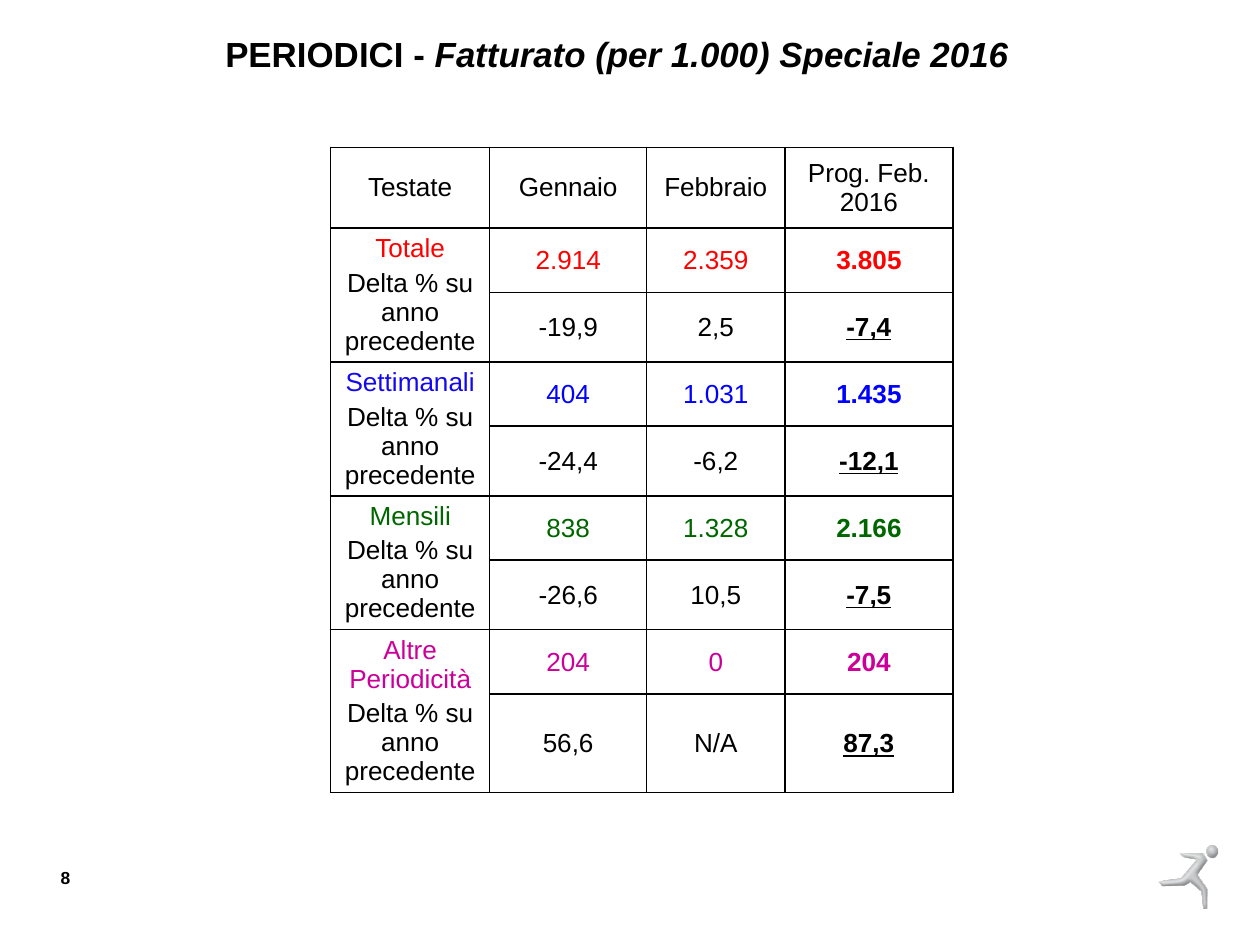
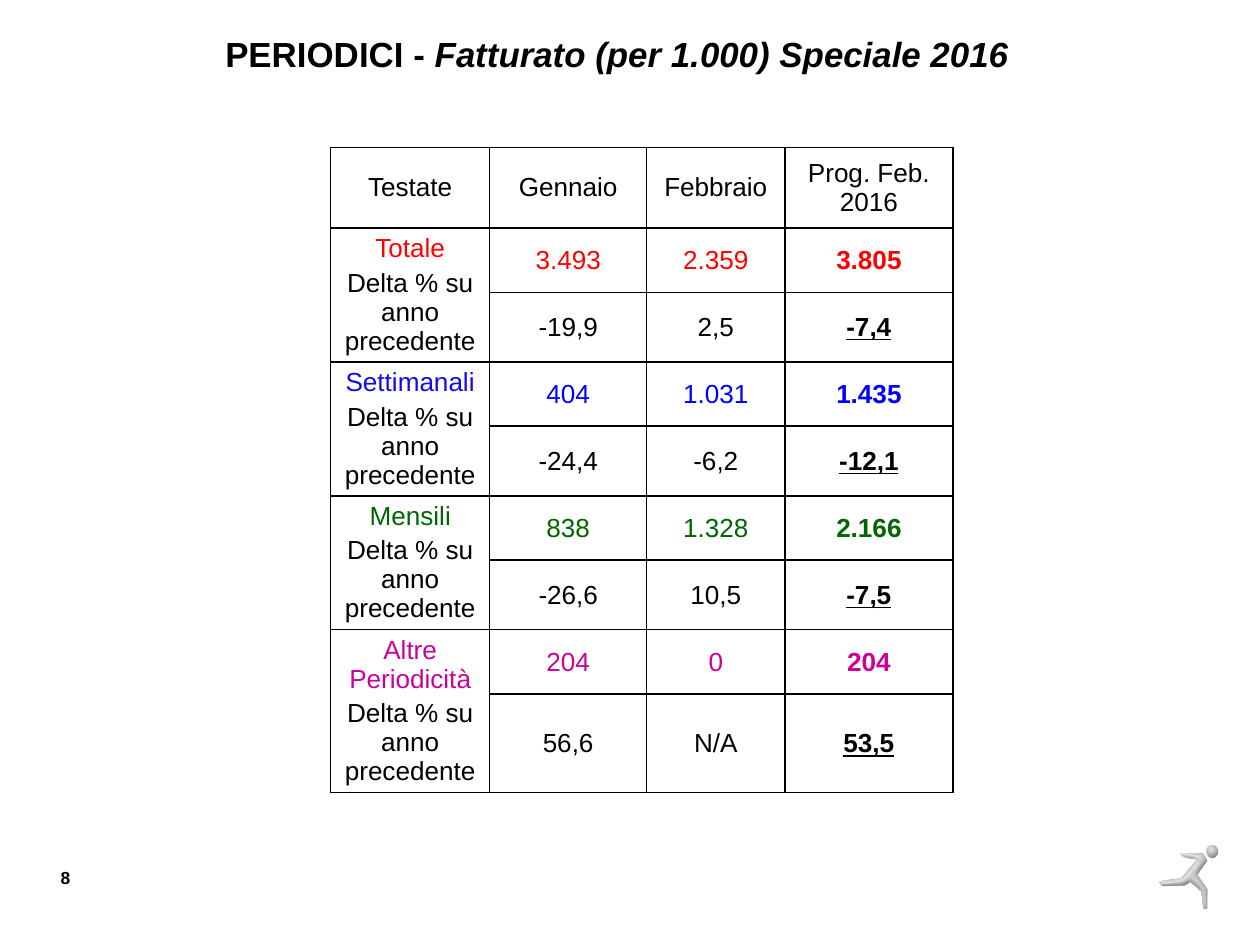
2.914: 2.914 -> 3.493 (568, 261)
87,3: 87,3 -> 53,5 (869, 745)
